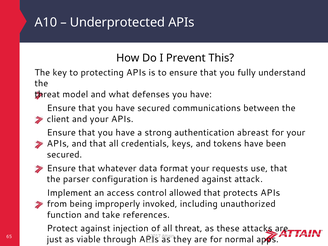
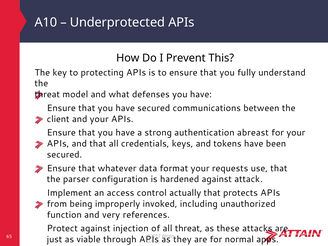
allowed: allowed -> actually (185, 193)
take: take -> very (111, 215)
